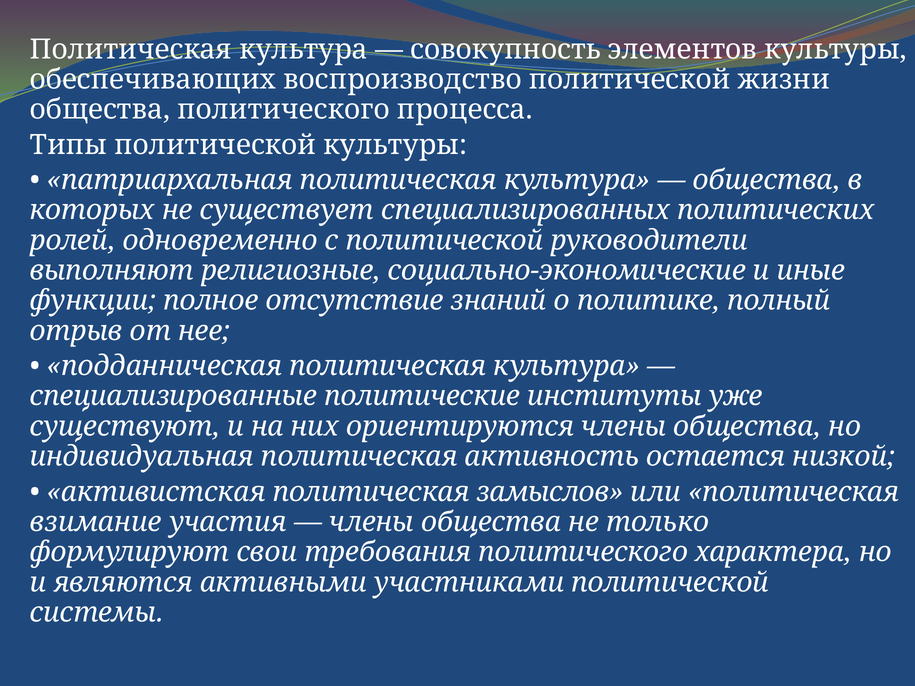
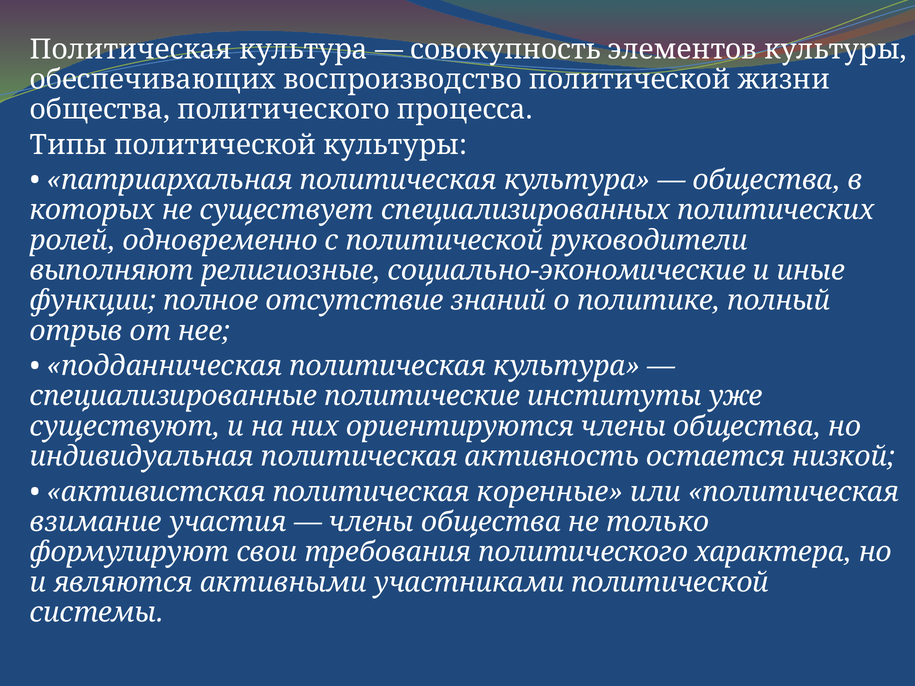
замыслов: замыслов -> коренные (550, 492)
